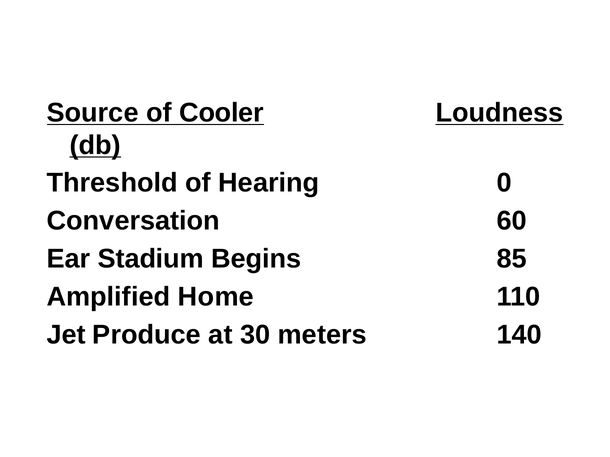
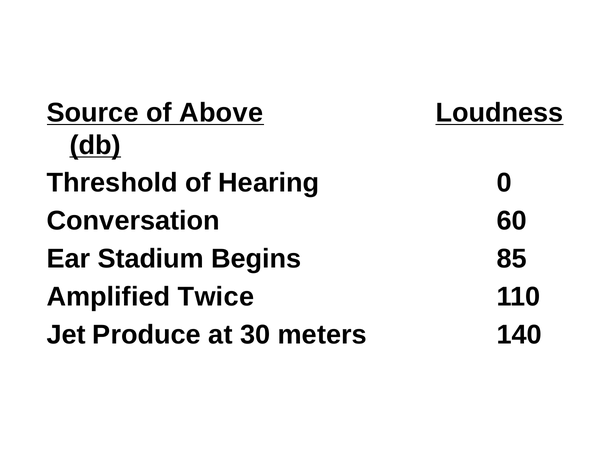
Cooler: Cooler -> Above (221, 113)
Home: Home -> Twice (216, 297)
